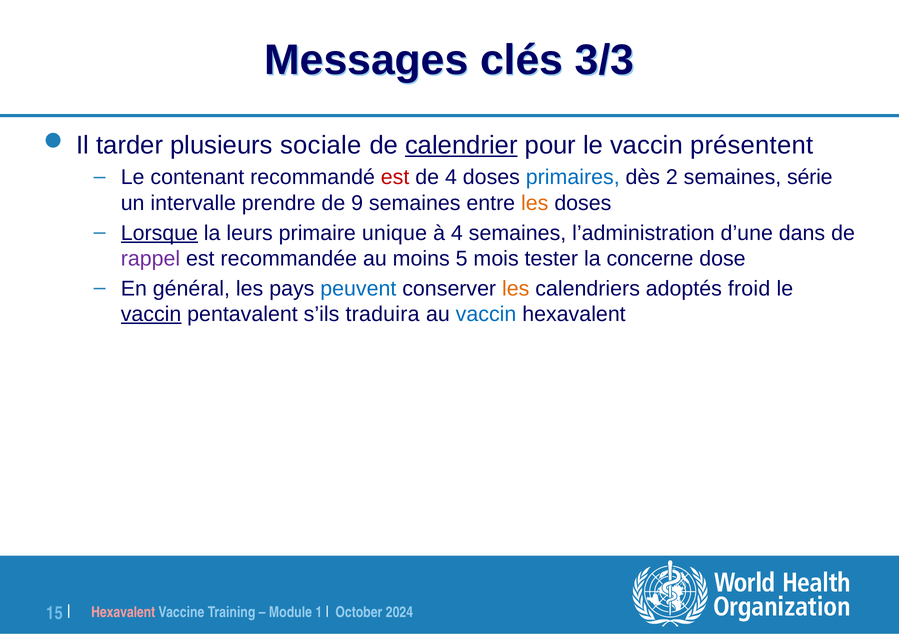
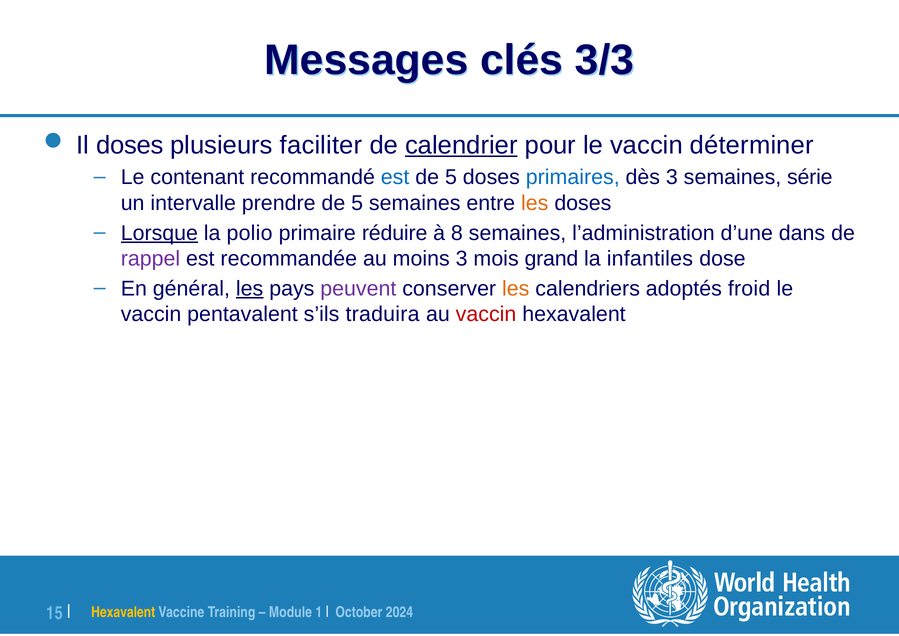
Il tarder: tarder -> doses (130, 145)
sociale: sociale -> faciliter (321, 145)
présentent: présentent -> déterminer (752, 145)
est colour: red -> blue (395, 177)
4: 4 -> 5 (451, 177)
dès 2: 2 -> 3 (672, 177)
9: 9 -> 5 (357, 203)
leurs: leurs -> polio (250, 233)
unique: unique -> réduire (395, 233)
à 4: 4 -> 8 (457, 233)
moins 5: 5 -> 3 (462, 258)
tester: tester -> grand (551, 258)
concerne: concerne -> infantiles (650, 258)
les underline: none -> present (250, 288)
peuvent colour: blue -> purple (358, 288)
vaccin underline: present -> none (151, 314)
vaccin colour: blue -> red (486, 314)
Hexavalent colour: pink -> yellow (123, 612)
